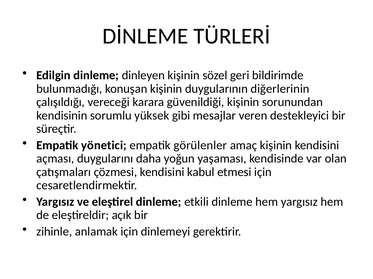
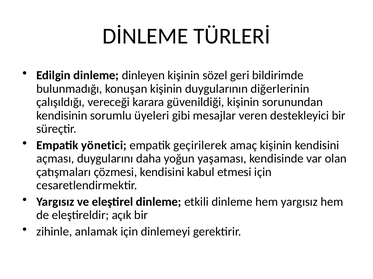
yüksek: yüksek -> üyeleri (152, 116)
görülenler: görülenler -> geçirilerek (200, 146)
